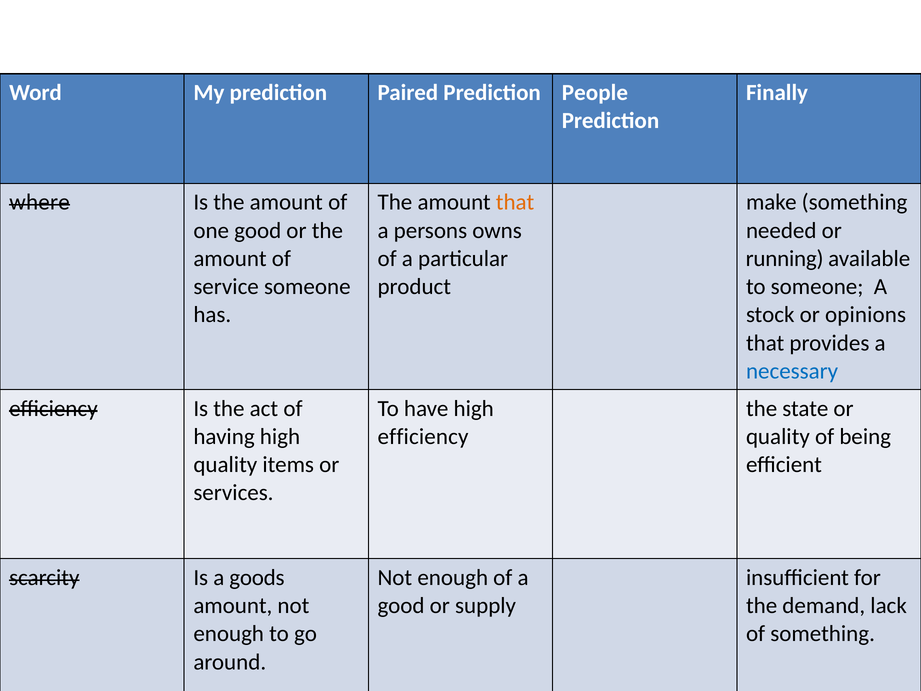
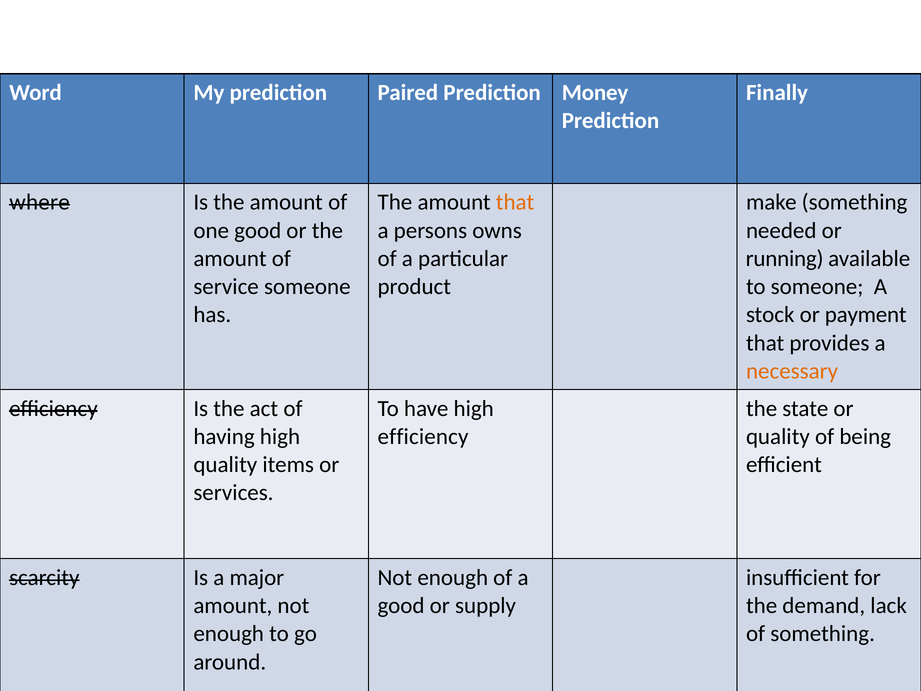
People: People -> Money (595, 93)
opinions: opinions -> payment (866, 315)
necessary colour: blue -> orange (792, 371)
goods: goods -> major (257, 577)
